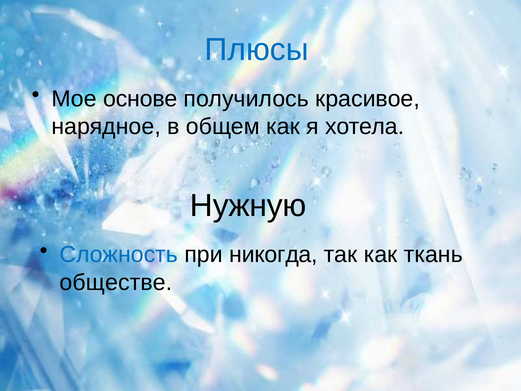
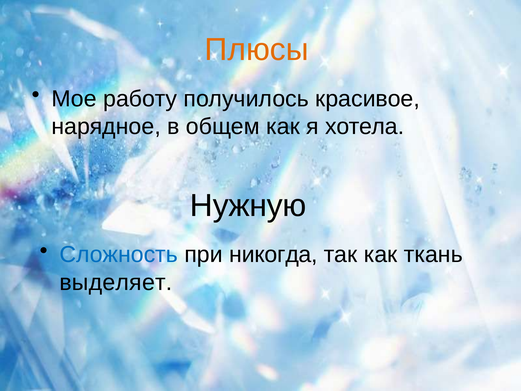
Плюсы colour: blue -> orange (257, 50)
основе: основе -> работу (140, 99)
обществе: обществе -> выделяет (116, 282)
